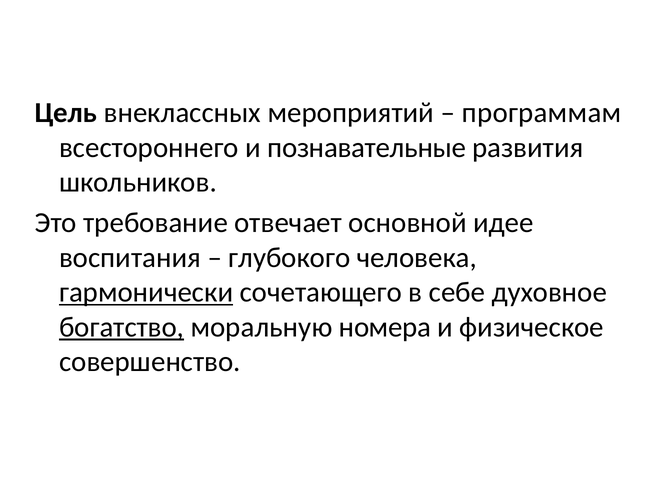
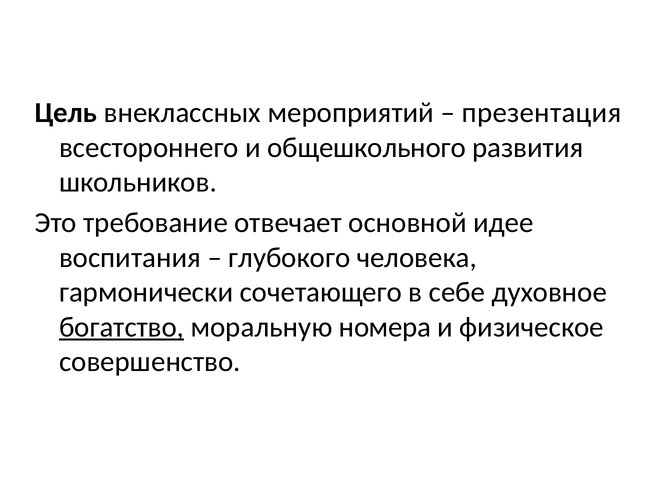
программам: программам -> презентация (542, 113)
познавательные: познавательные -> общешкольного (367, 148)
гармонически underline: present -> none (146, 292)
